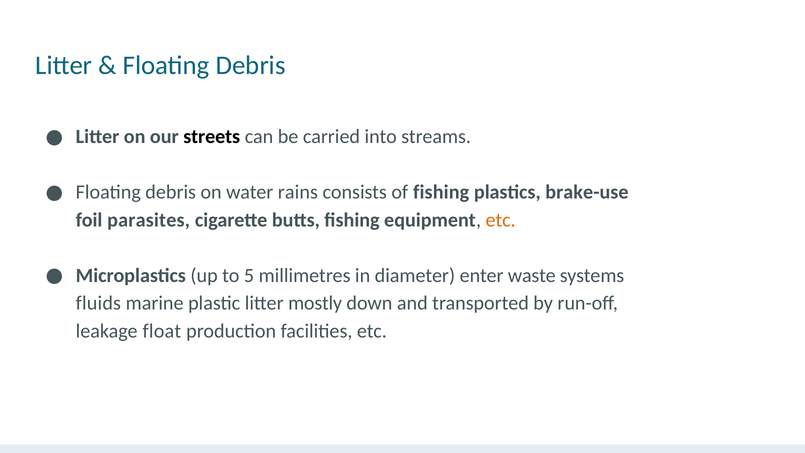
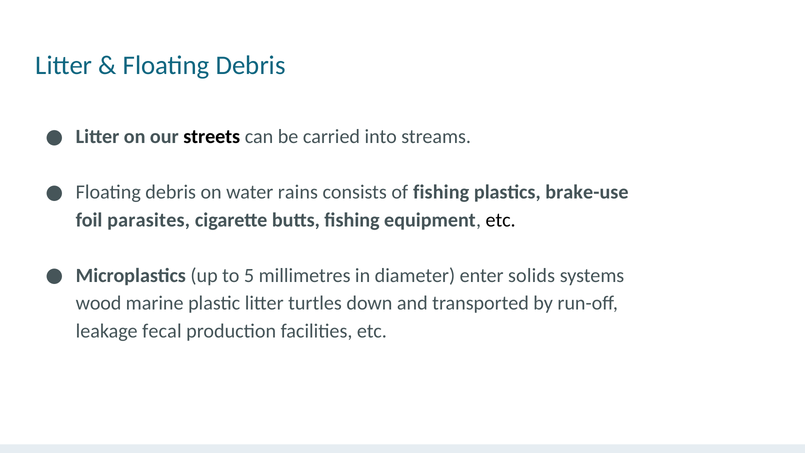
etc colour: orange -> black (501, 220)
waste: waste -> solids (532, 275)
fluids: fluids -> wood (99, 303)
mostly: mostly -> turtles (315, 303)
float: float -> fecal (162, 331)
